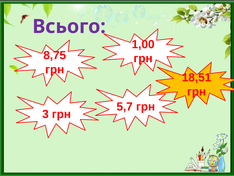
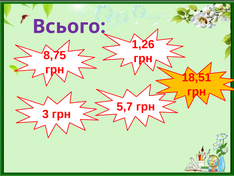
1,00: 1,00 -> 1,26 (143, 44)
